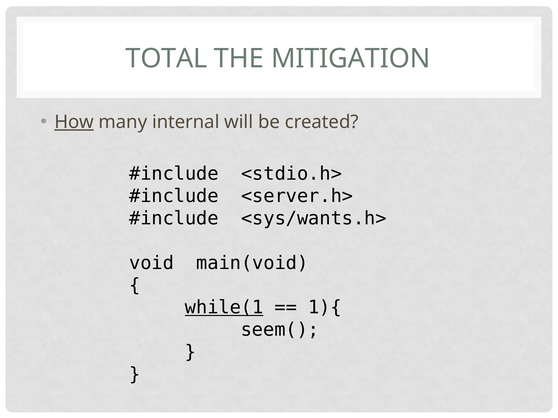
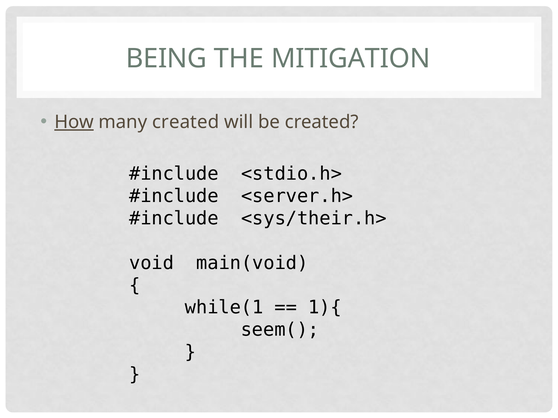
TOTAL: TOTAL -> BEING (166, 59)
many internal: internal -> created (186, 122)
<sys/wants.h>: <sys/wants.h> -> <sys/their.h> (314, 219)
while(1 underline: present -> none (224, 308)
